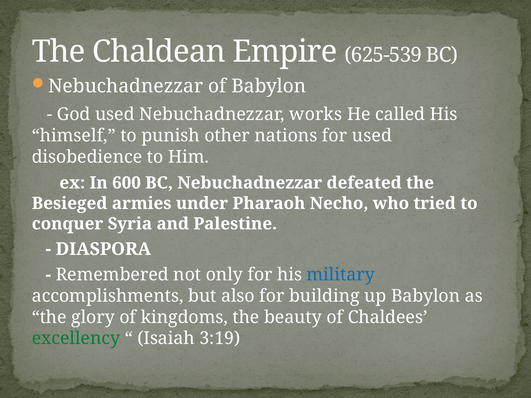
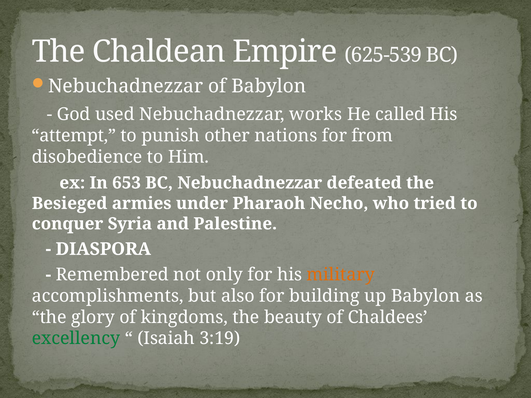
himself: himself -> attempt (74, 136)
for used: used -> from (372, 136)
600: 600 -> 653 (126, 183)
military colour: blue -> orange (341, 275)
